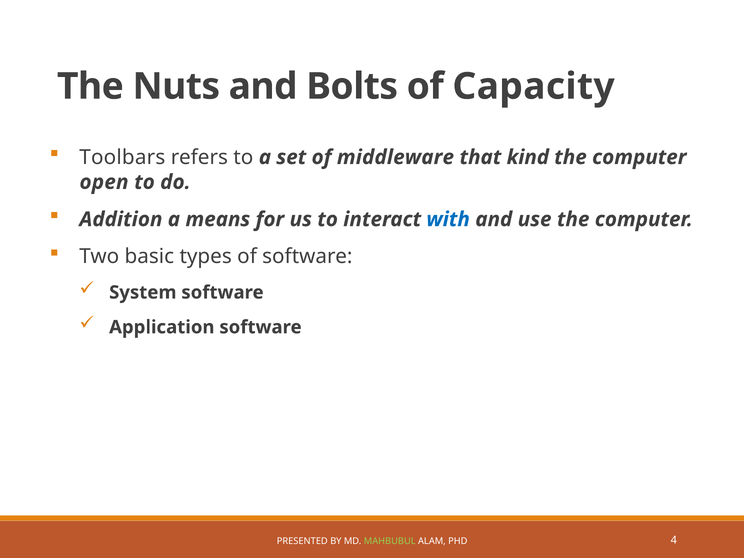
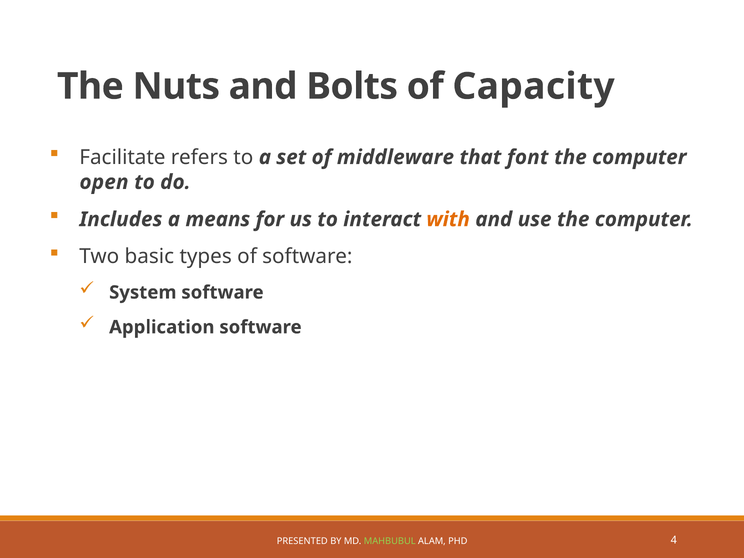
Toolbars: Toolbars -> Facilitate (122, 157)
kind: kind -> font (528, 157)
Addition: Addition -> Includes (121, 219)
with colour: blue -> orange (448, 219)
